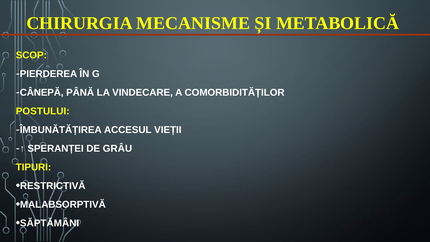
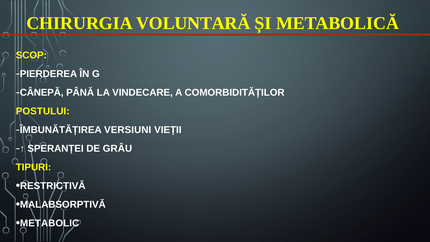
MECANISME: MECANISME -> VOLUNTARĂ (193, 23)
ACCESUL: ACCESUL -> VERSIUNI (128, 130)
SĂPTĂMÂNI: SĂPTĂMÂNI -> METABOLIC (50, 223)
